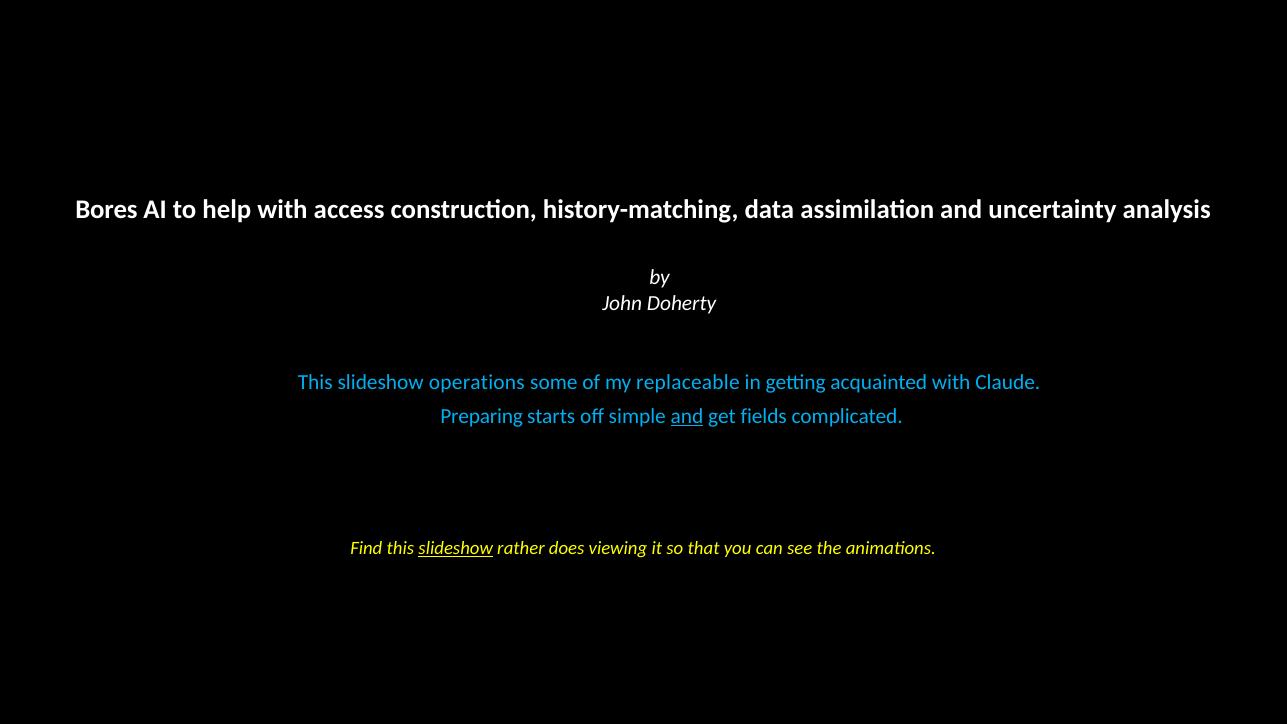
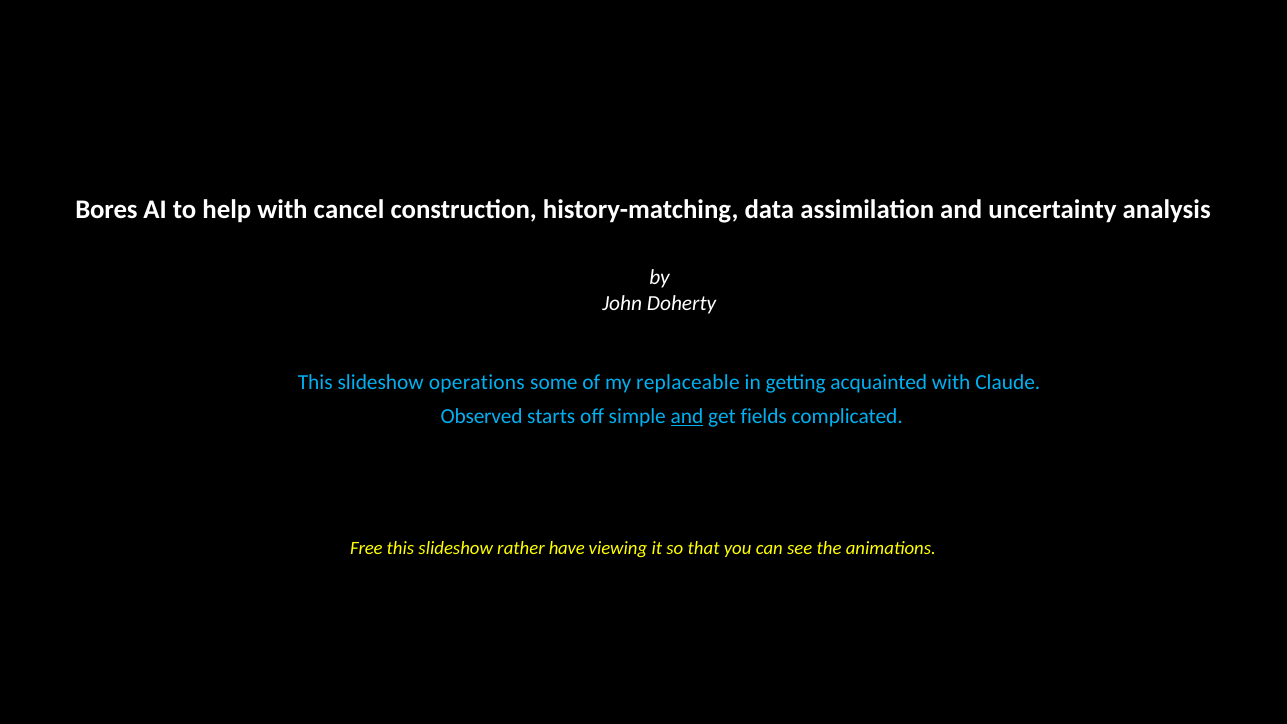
access: access -> cancel (349, 210)
Preparing: Preparing -> Observed (482, 416)
Find: Find -> Free (366, 548)
slideshow underline: present -> none (456, 548)
does: does -> have (567, 548)
